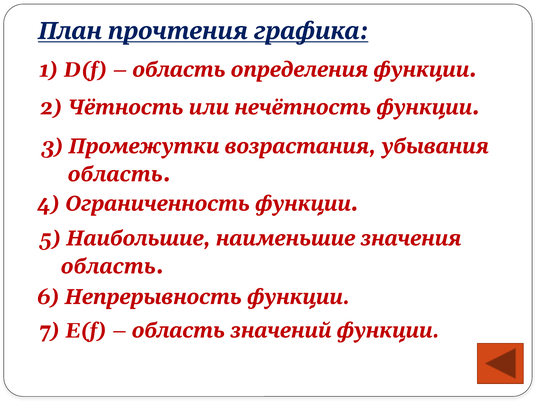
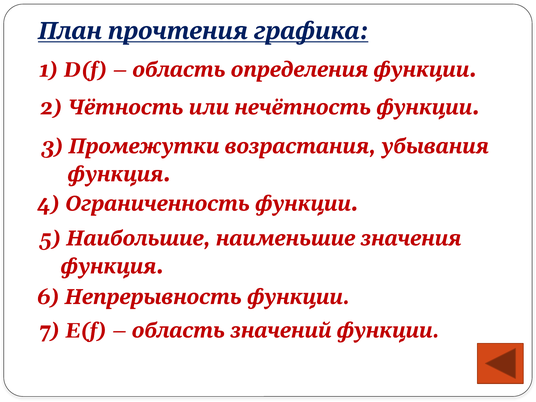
область: область -> функция (115, 174)
область: область -> функция (109, 267)
